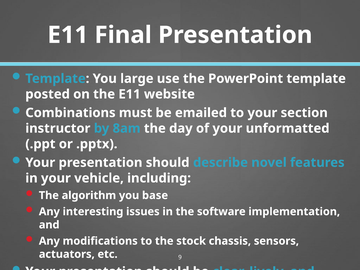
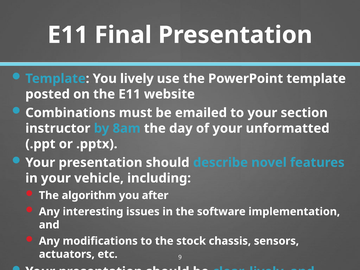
You large: large -> lively (137, 79)
base: base -> after (155, 195)
